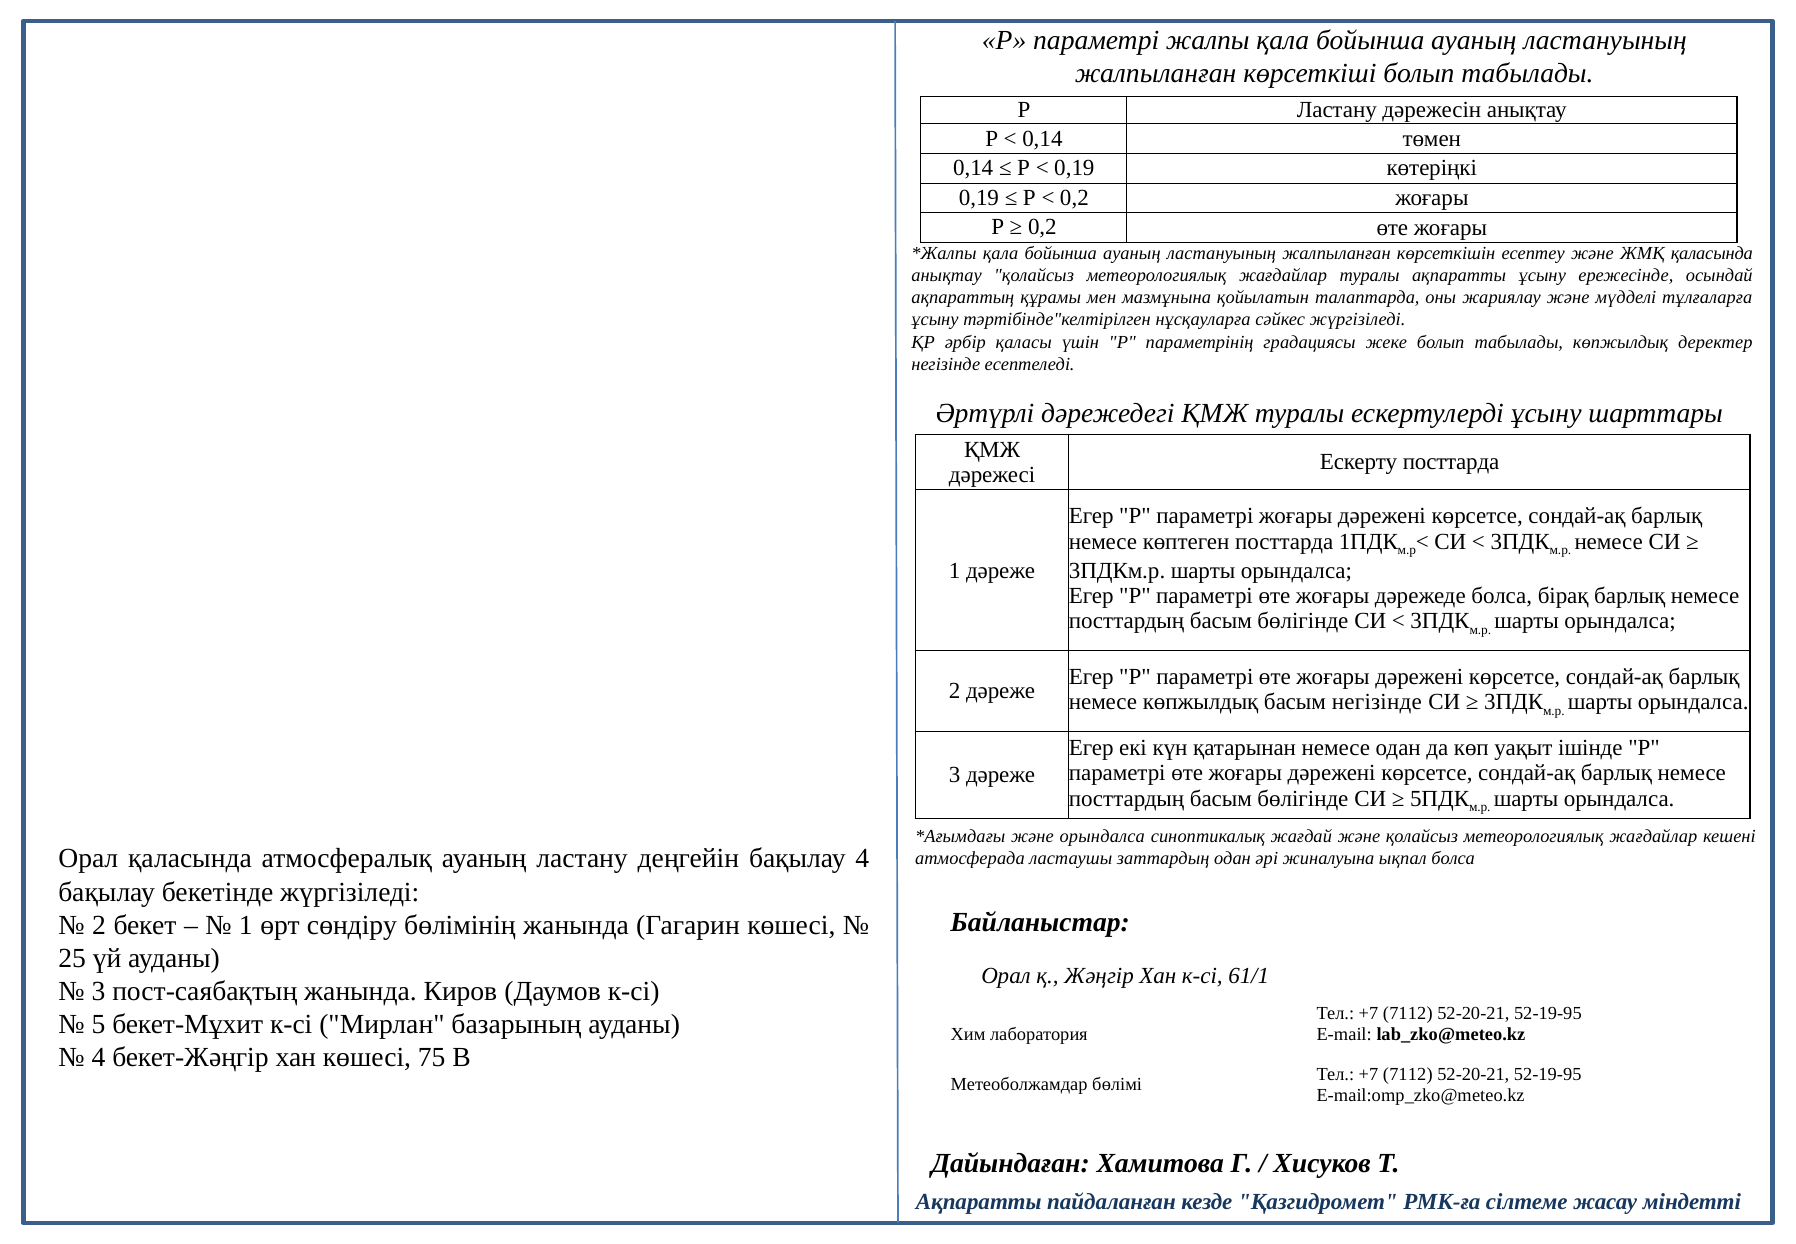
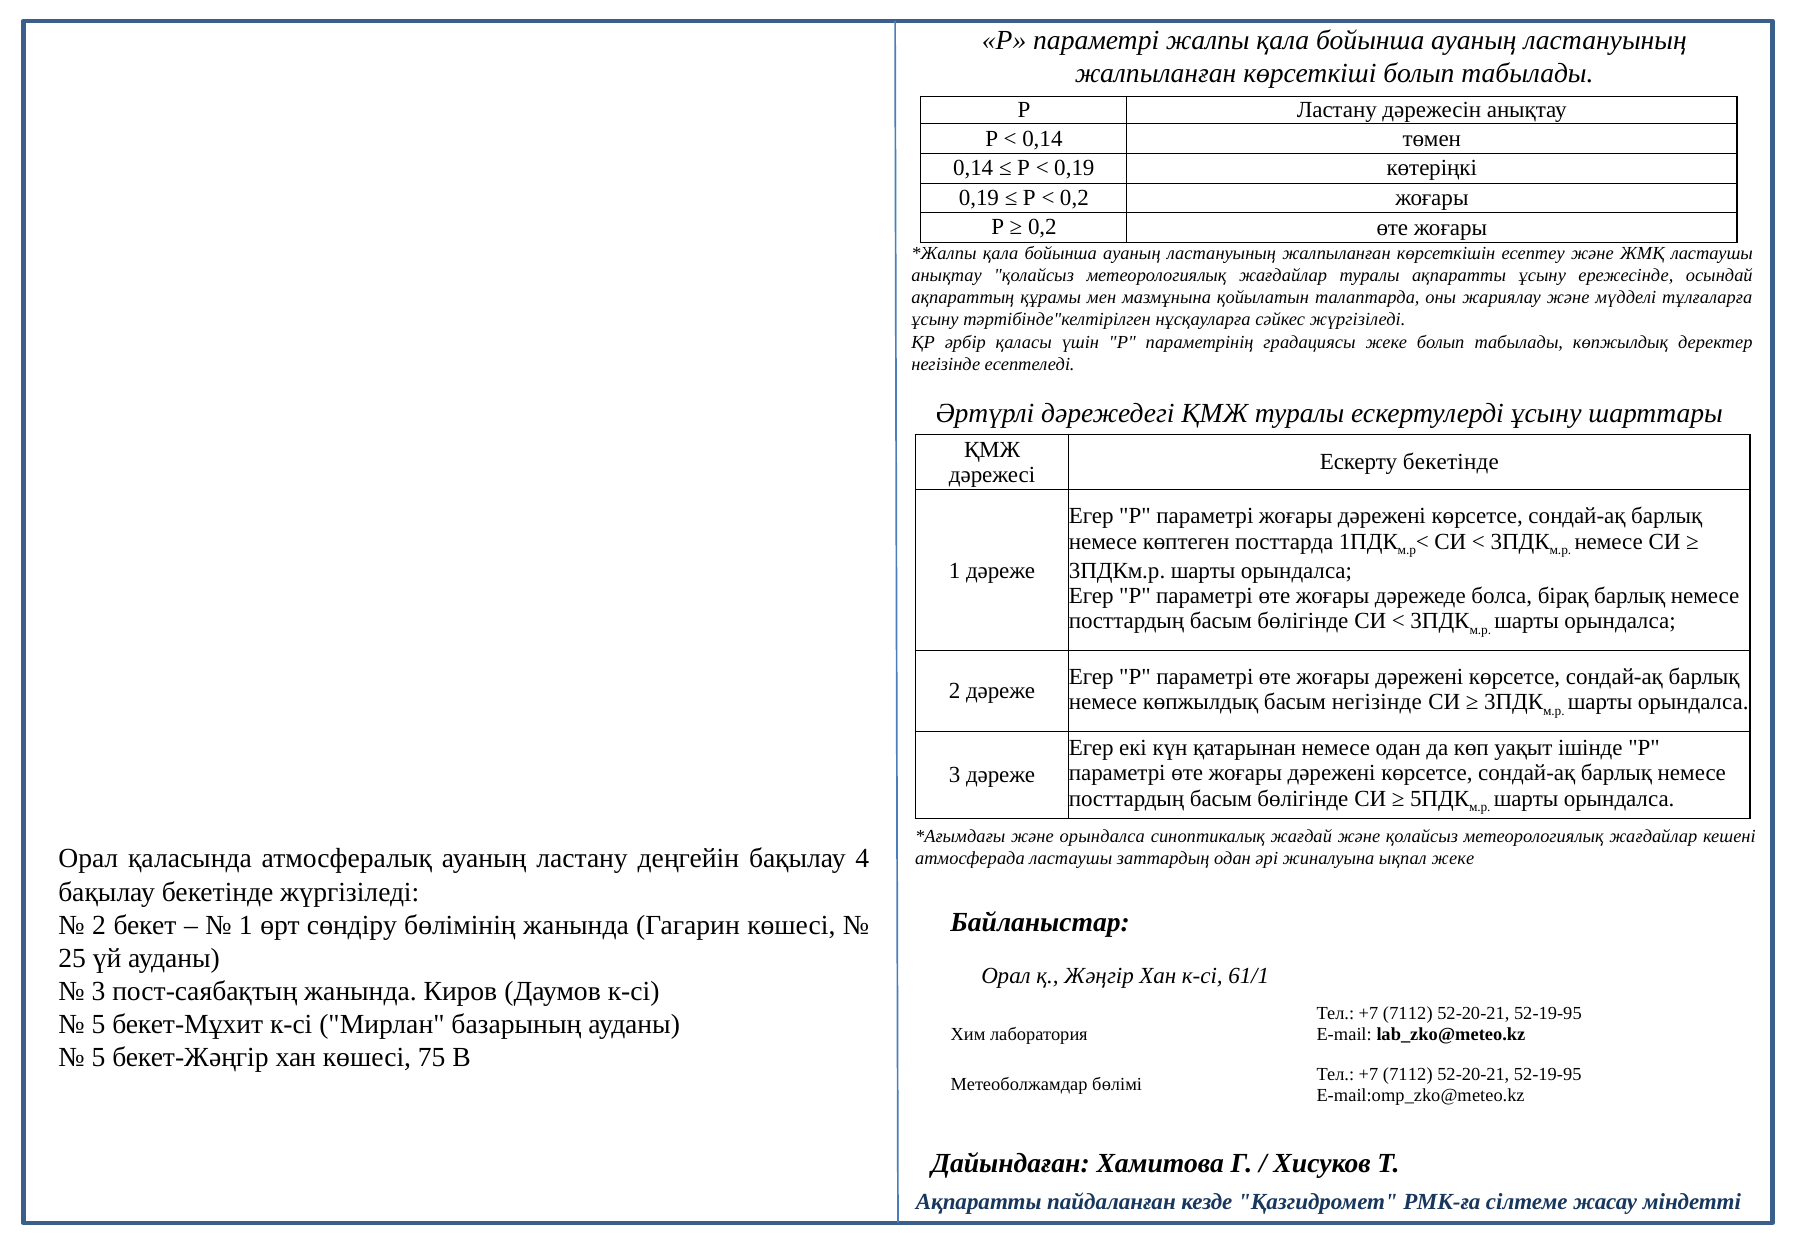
ЖМҚ қаласында: қаласында -> ластаушы (1712, 254)
Ескерту посттарда: посттарда -> бекетінде (1451, 462)
ықпал болса: болса -> жеке (1453, 858)
4: 4 -> 5 (98, 1057)
